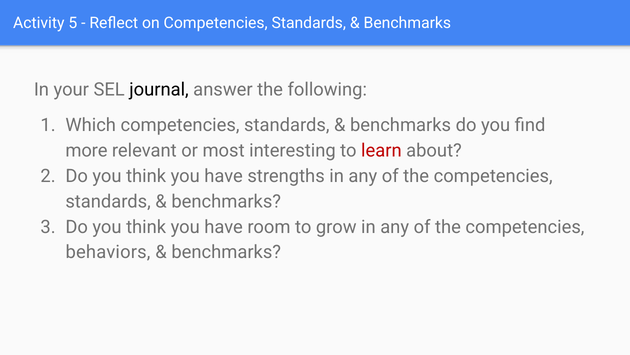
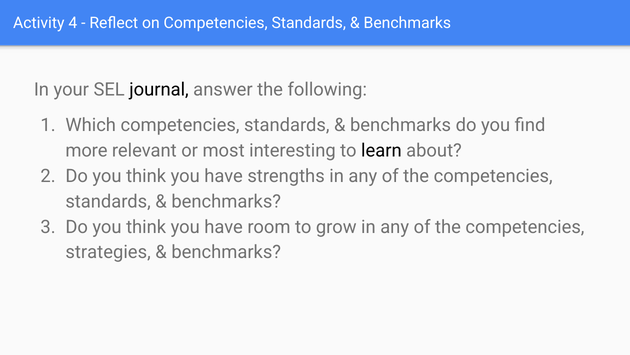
5: 5 -> 4 (73, 23)
learn colour: red -> black (381, 151)
behaviors: behaviors -> strategies (108, 252)
